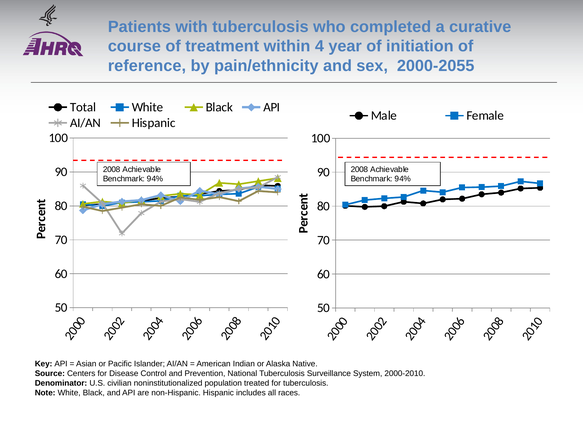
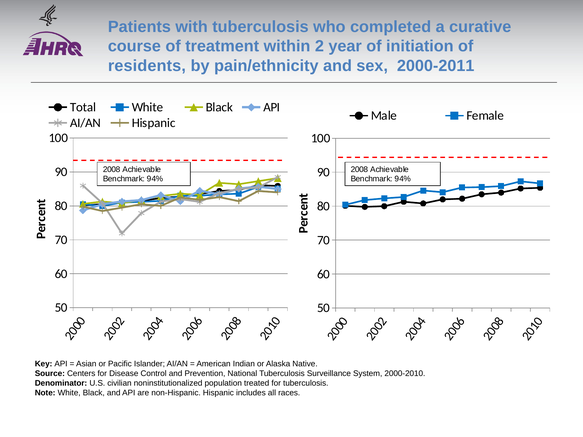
within 4: 4 -> 2 (319, 46)
reference: reference -> residents (147, 66)
2000-2055: 2000-2055 -> 2000-2011 (436, 66)
